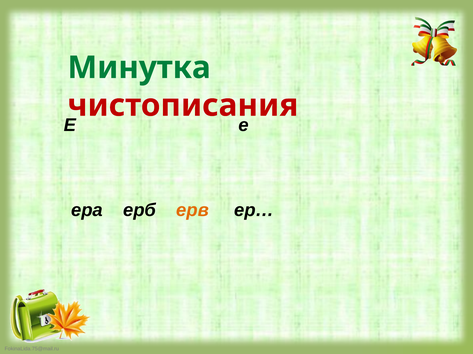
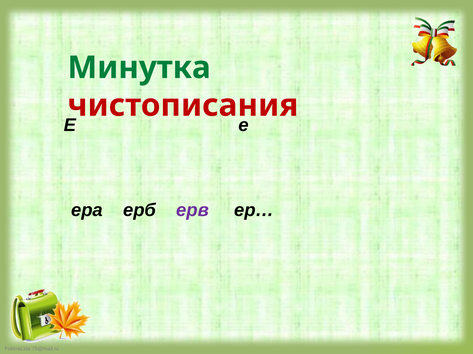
ерв colour: orange -> purple (193, 210)
